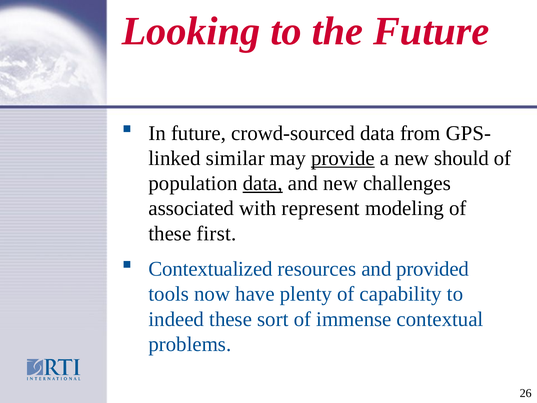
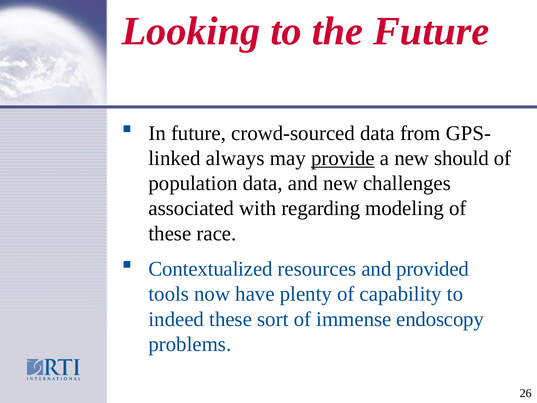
similar: similar -> always (235, 158)
data underline: present -> none (263, 183)
represent: represent -> regarding (321, 208)
first: first -> race (216, 233)
contextual: contextual -> endoscopy (440, 319)
